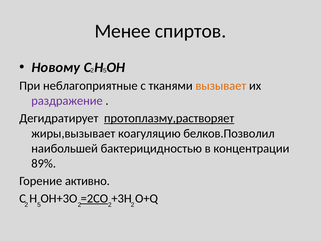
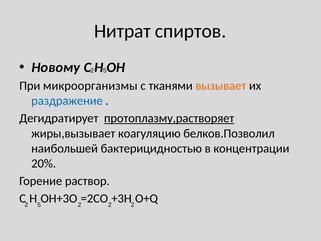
Менее: Менее -> Нитрат (123, 31)
неблагоприятные: неблагоприятные -> микроорганизмы (90, 86)
раздражение colour: purple -> blue (67, 101)
89%: 89% -> 20% (44, 163)
активно: активно -> раствор (87, 181)
=2CO underline: present -> none (94, 198)
